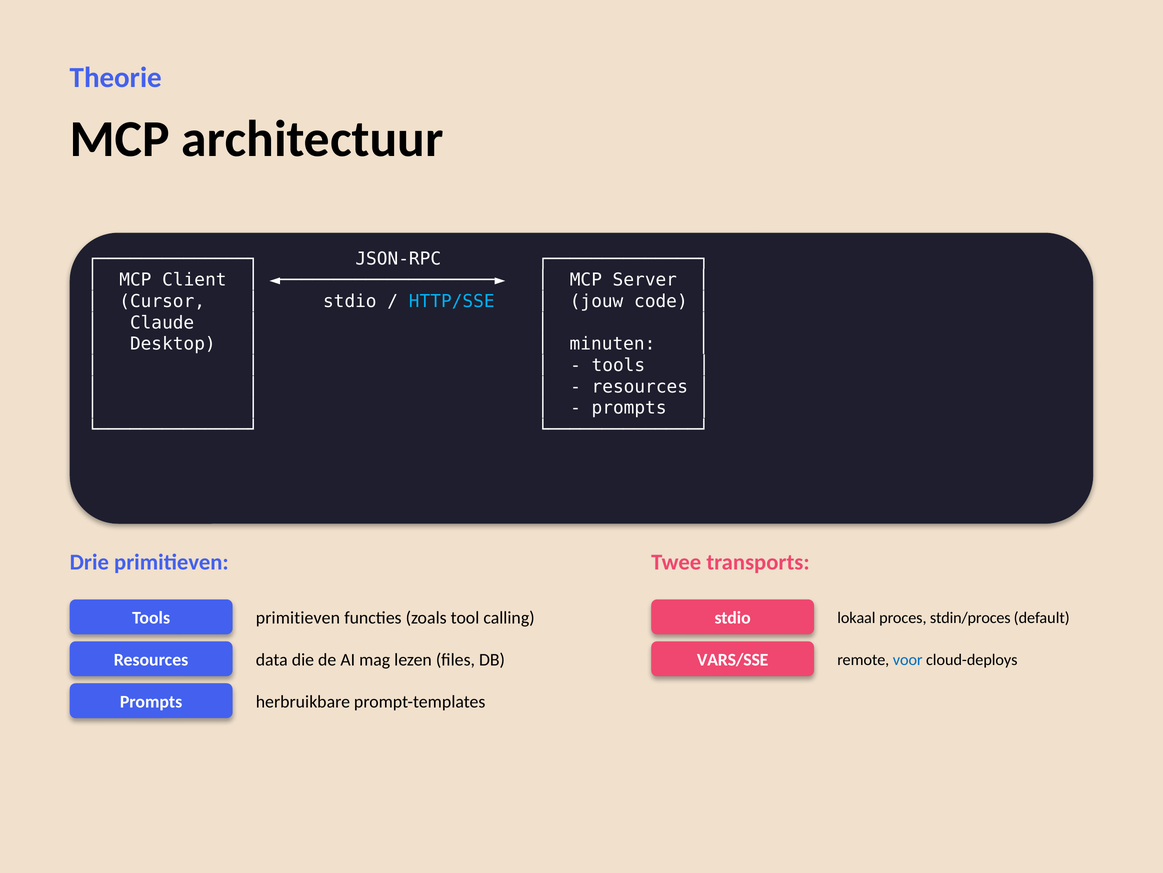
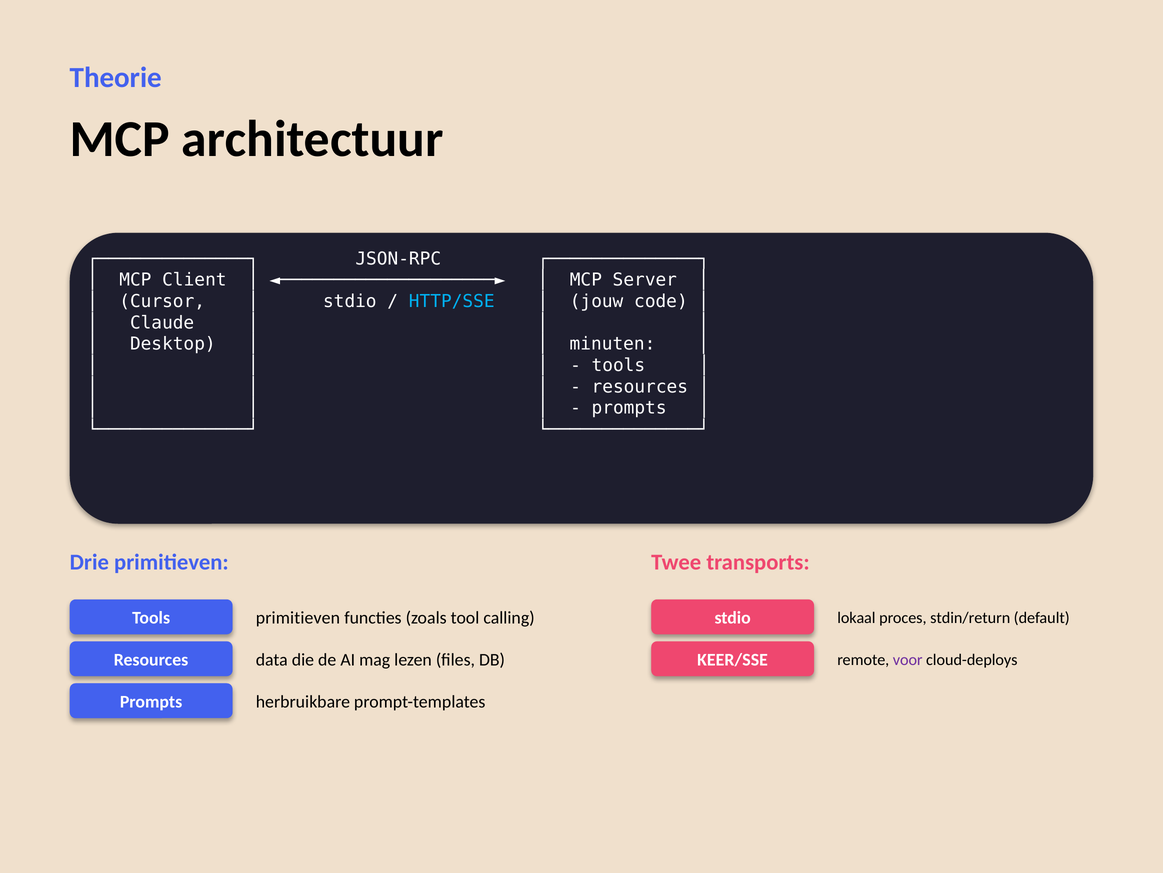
stdin/proces: stdin/proces -> stdin/return (970, 617)
VARS/SSE: VARS/SSE -> KEER/SSE (733, 659)
voor colour: blue -> purple (908, 659)
